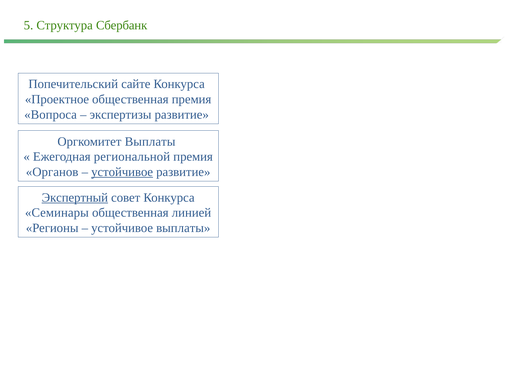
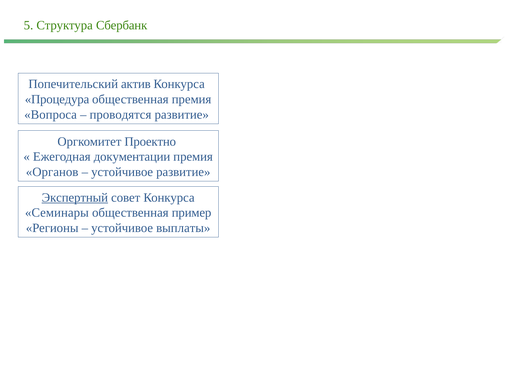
сайте: сайте -> актив (136, 84)
Проектное: Проектное -> Процедура (57, 100)
экспертизы: экспертизы -> проводятся (120, 115)
Оргкомитет Выплаты: Выплаты -> Проектно (150, 142)
региональной: региональной -> документации (132, 157)
устойчивое underline: present -> none (122, 172)
линией: линией -> пример (192, 213)
